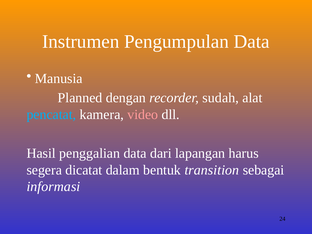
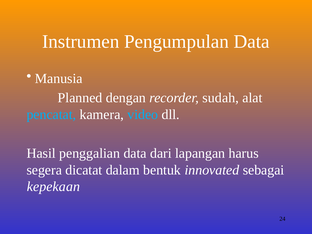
video colour: pink -> light blue (143, 115)
transition: transition -> innovated (212, 170)
informasi: informasi -> kepekaan (53, 187)
